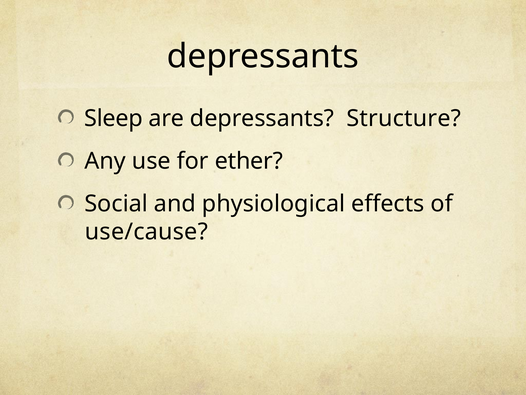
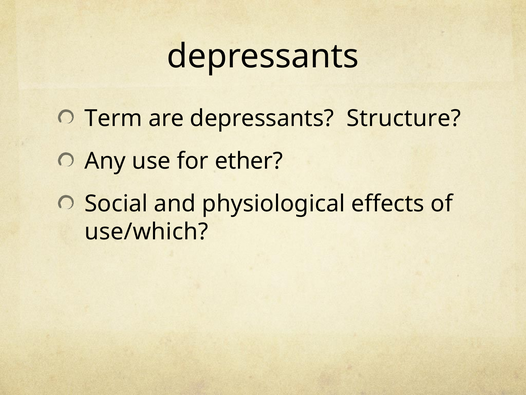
Sleep: Sleep -> Term (113, 118)
use/cause: use/cause -> use/which (146, 232)
